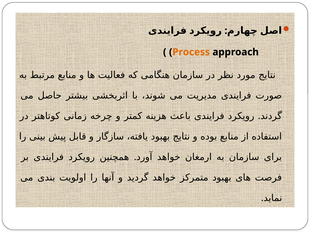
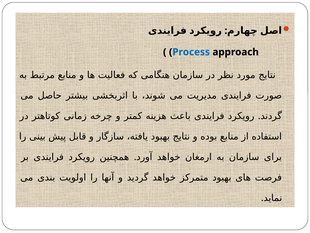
Process colour: orange -> blue (191, 52)
